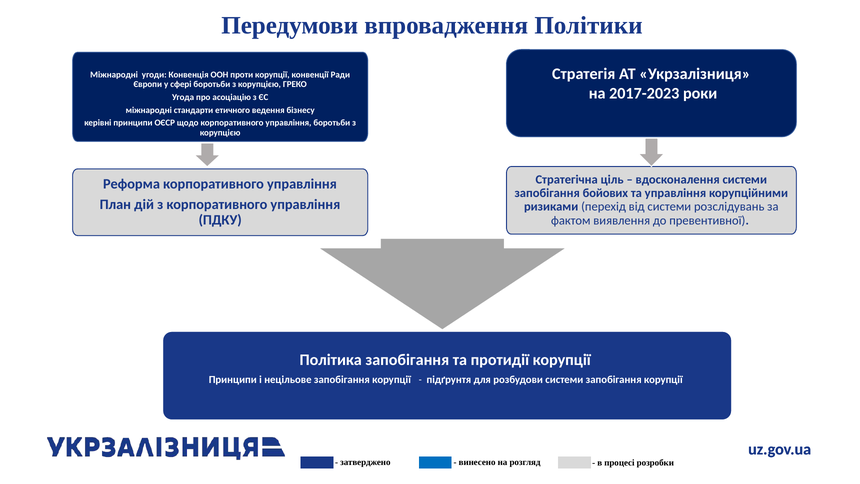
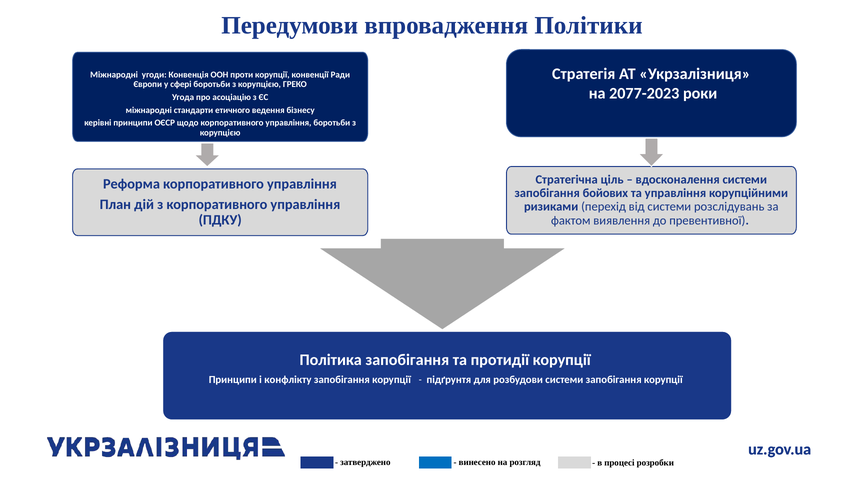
2017-2023: 2017-2023 -> 2077-2023 (644, 93)
нецільове: нецільове -> конфлікту (288, 380)
